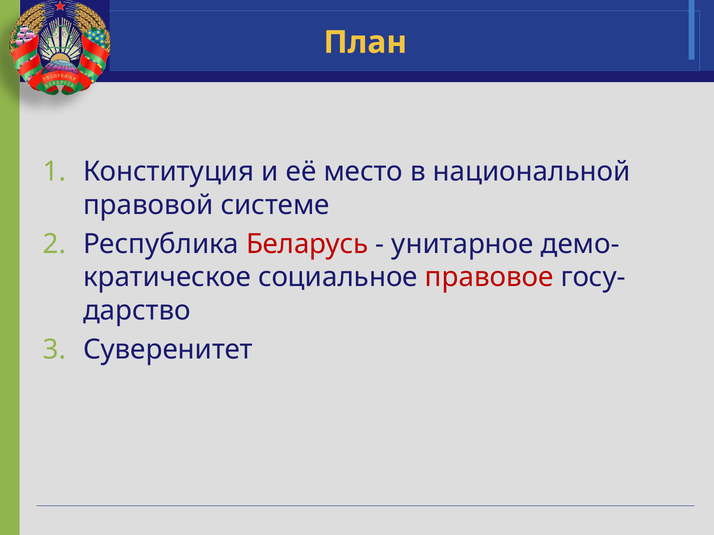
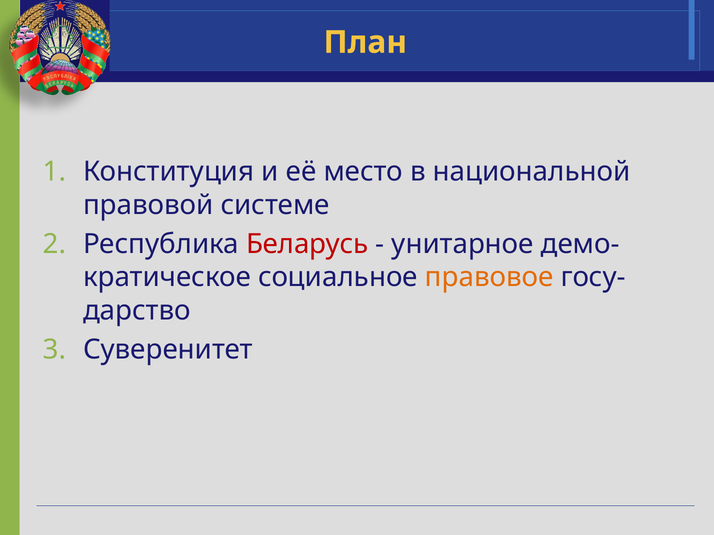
правовое colour: red -> orange (489, 277)
